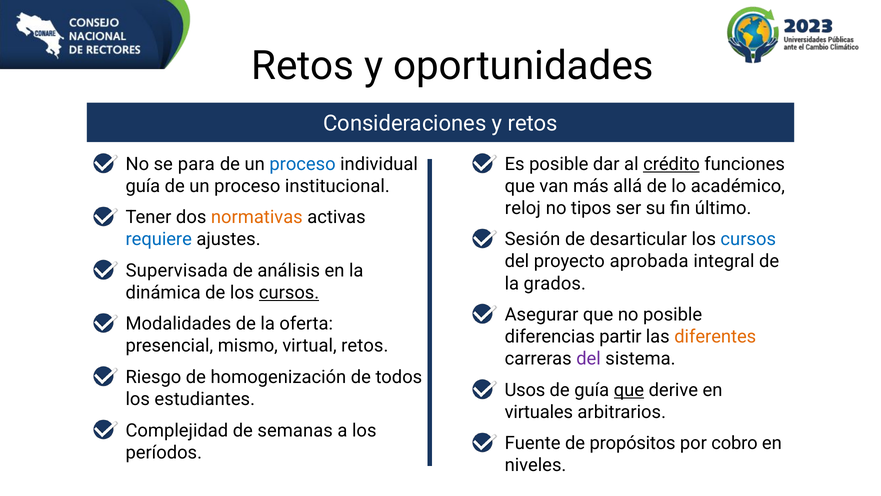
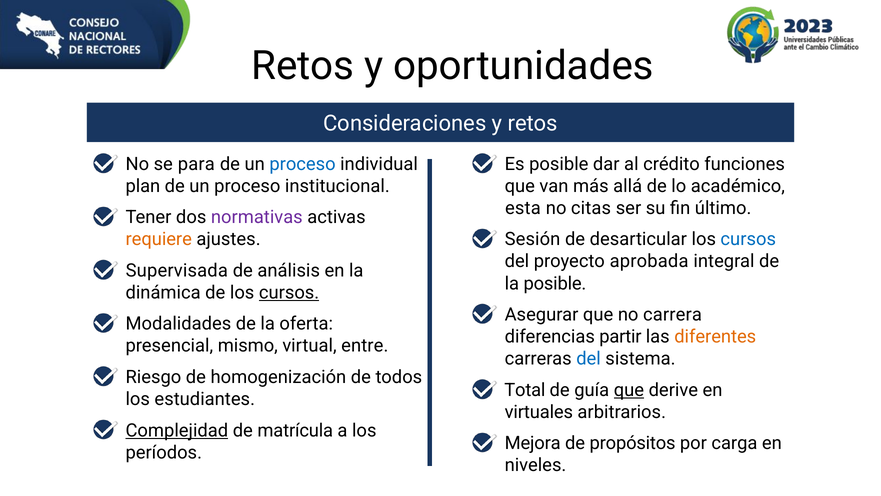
crédito underline: present -> none (671, 164)
guía: guía -> plan (143, 186)
reloj: reloj -> esta (523, 208)
tipos: tipos -> citas (591, 208)
normativas colour: orange -> purple (257, 217)
requiere colour: blue -> orange (159, 239)
la grados: grados -> posible (555, 283)
no posible: posible -> carrera (673, 314)
virtual retos: retos -> entre (365, 346)
del colour: purple -> blue (589, 358)
Usos: Usos -> Total (525, 390)
Complejidad underline: none -> present (177, 430)
semanas: semanas -> matrícula (295, 430)
Fuente: Fuente -> Mejora (533, 443)
cobro: cobro -> carga (734, 443)
